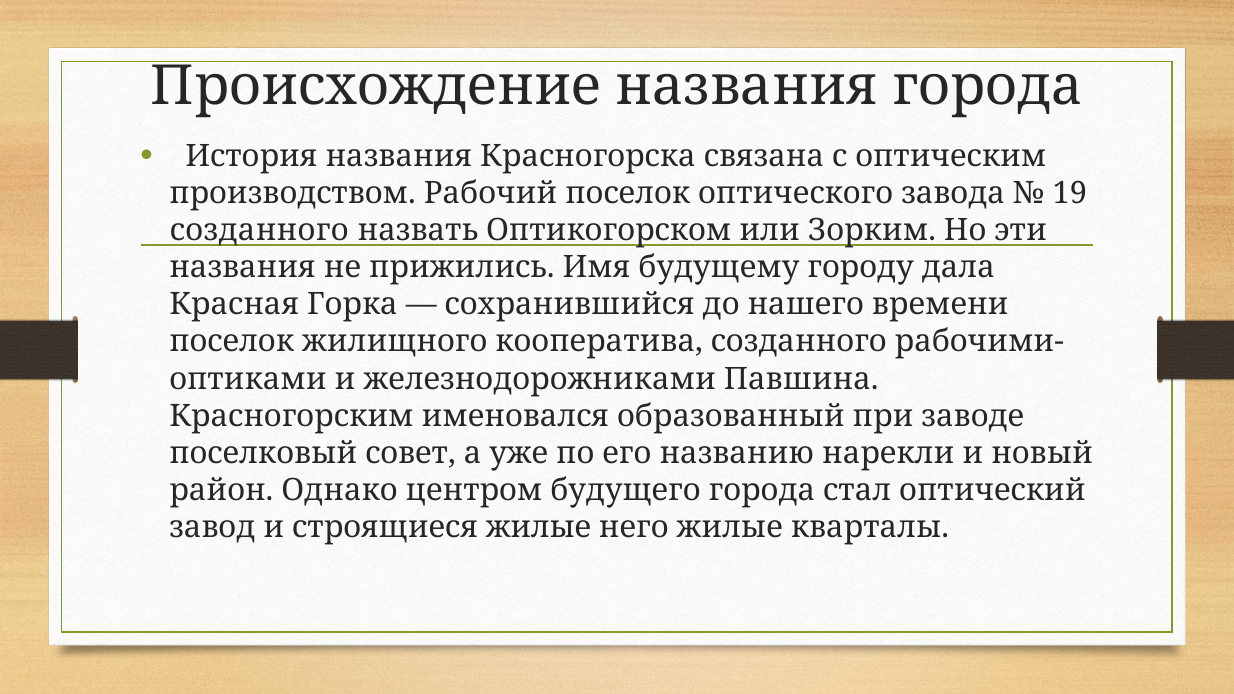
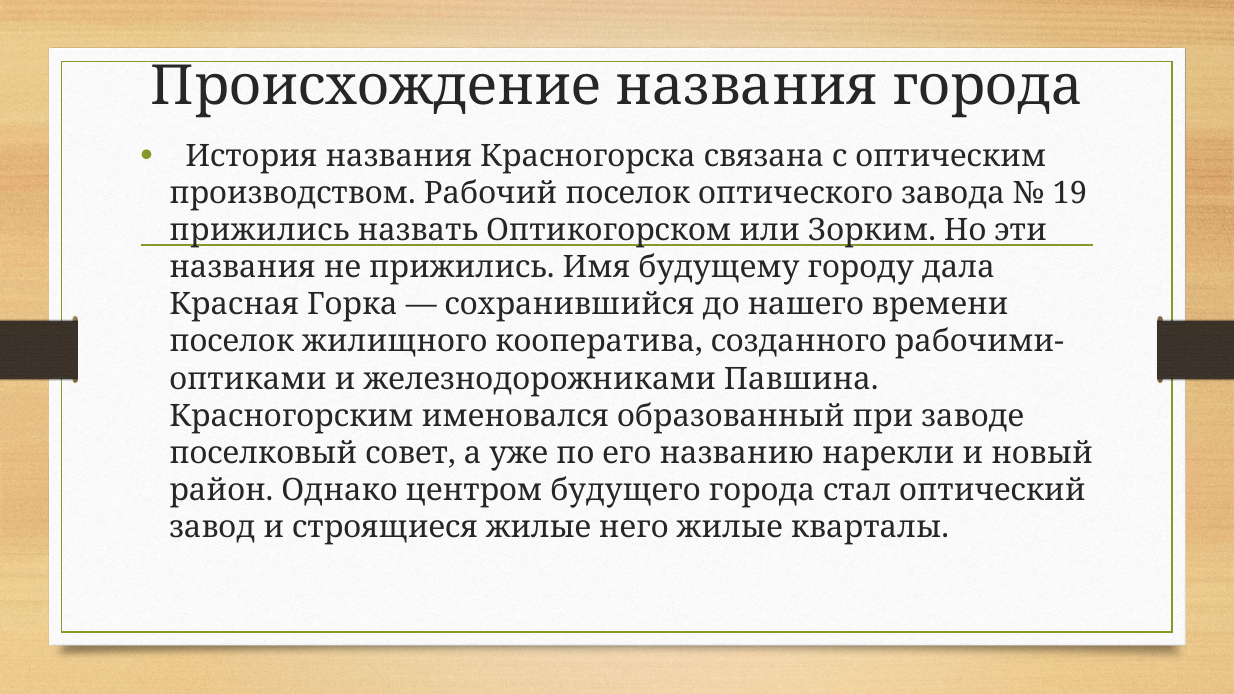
созданного: созданного -> прижились (259, 231)
